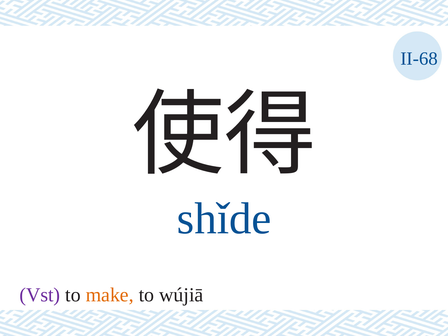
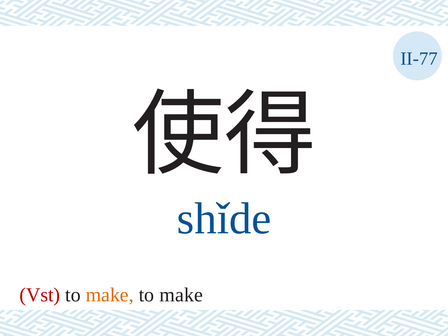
II-68: II-68 -> II-77 (419, 59)
Vst colour: purple -> red (40, 295)
wújiā: wújiā -> make (181, 295)
